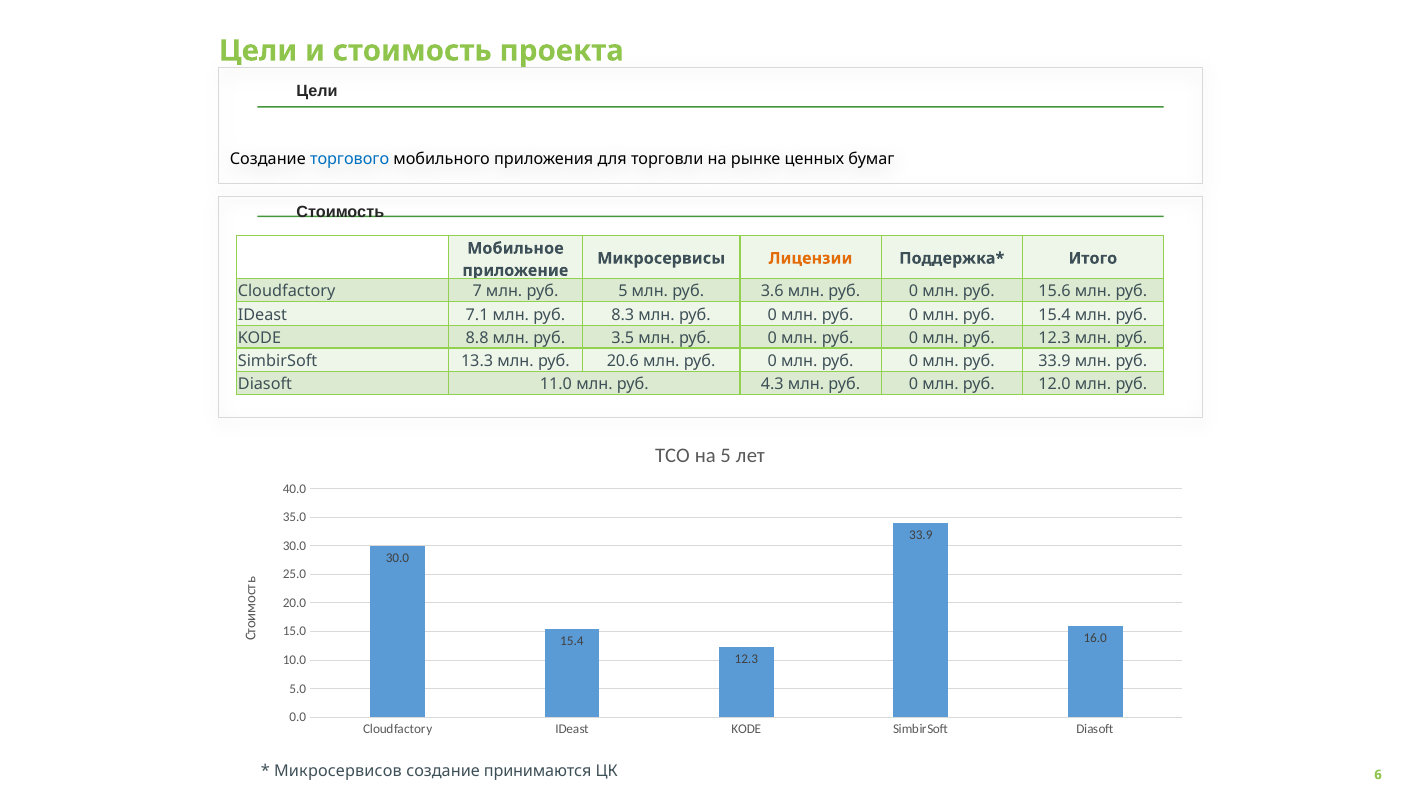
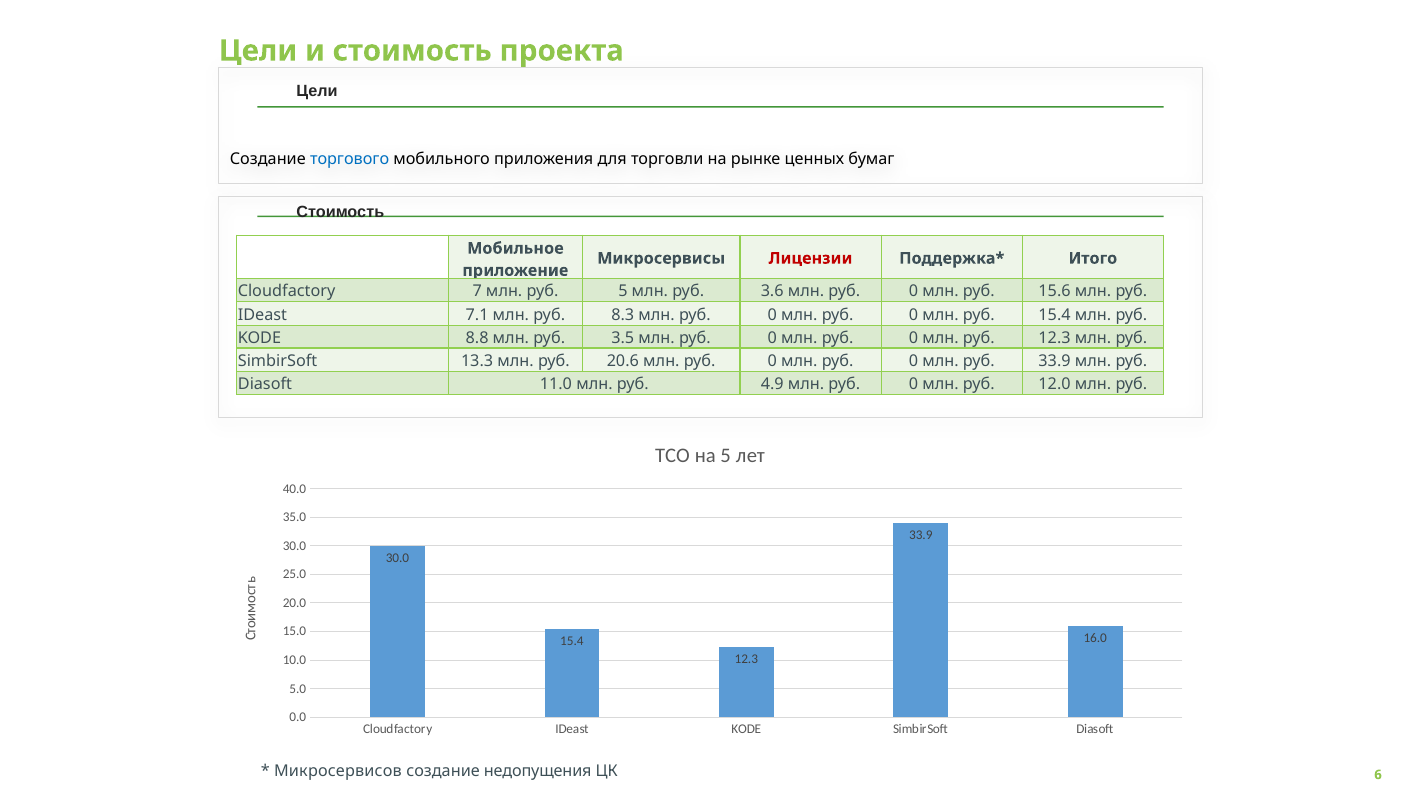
Лицензии colour: orange -> red (811, 258)
4.3: 4.3 -> 4.9 (772, 384)
принимаются: принимаются -> недопущения (538, 771)
